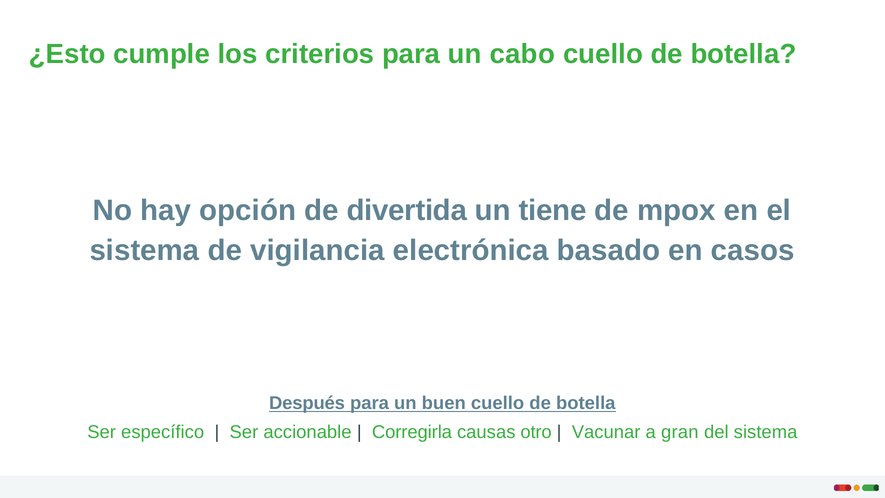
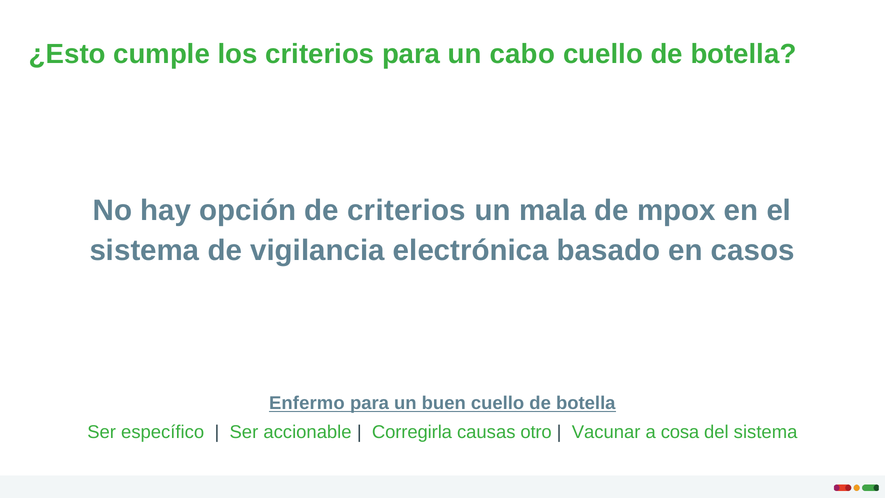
de divertida: divertida -> criterios (407, 210)
tiene: tiene -> mala (553, 210)
Después: Después -> Enfermo (307, 403)
gran: gran -> cosa (680, 432)
